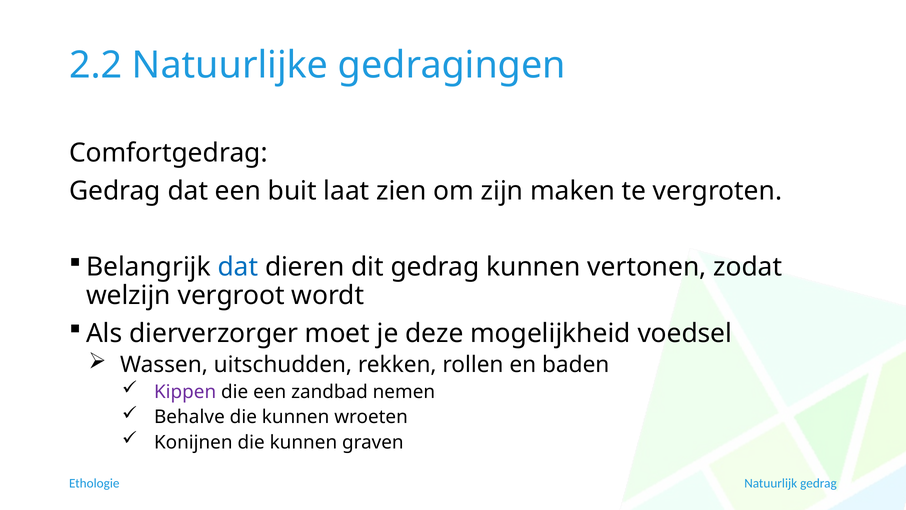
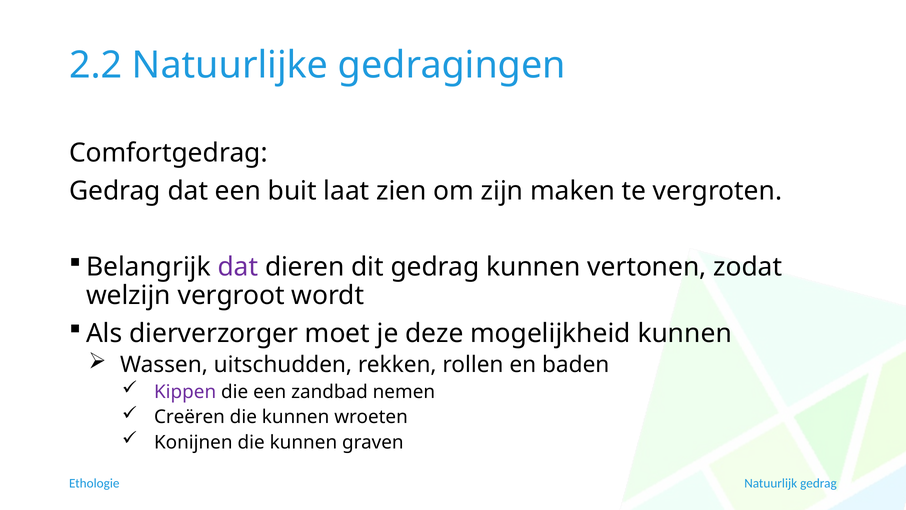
dat colour: blue -> purple (238, 267)
mogelijkheid voedsel: voedsel -> kunnen (685, 333)
Behalve: Behalve -> Creëren (189, 417)
